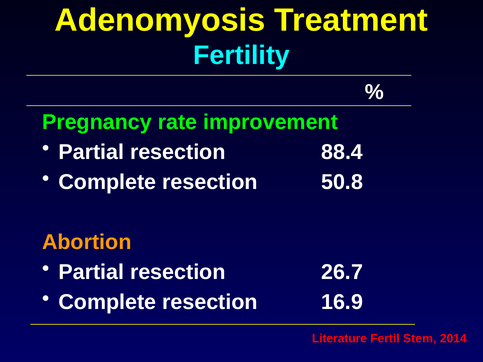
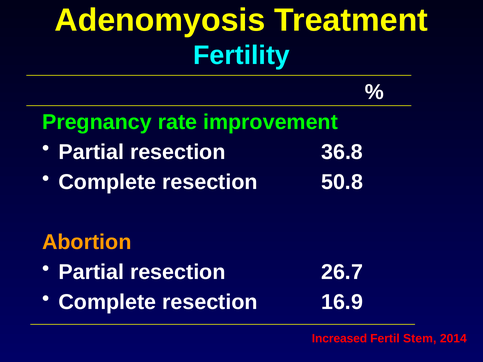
88.4: 88.4 -> 36.8 (342, 152)
Literature: Literature -> Increased (340, 339)
